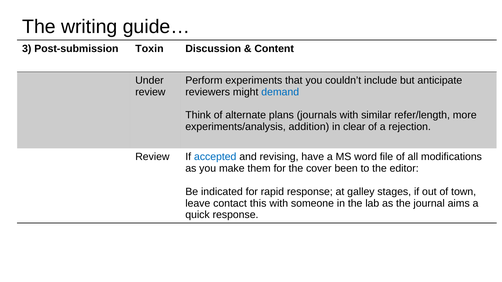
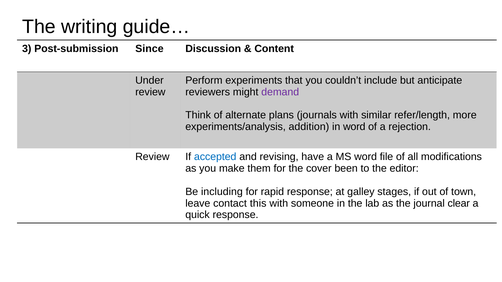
Toxin: Toxin -> Since (149, 49)
demand colour: blue -> purple (280, 92)
in clear: clear -> word (354, 127)
indicated: indicated -> including (222, 192)
aims: aims -> clear (459, 204)
